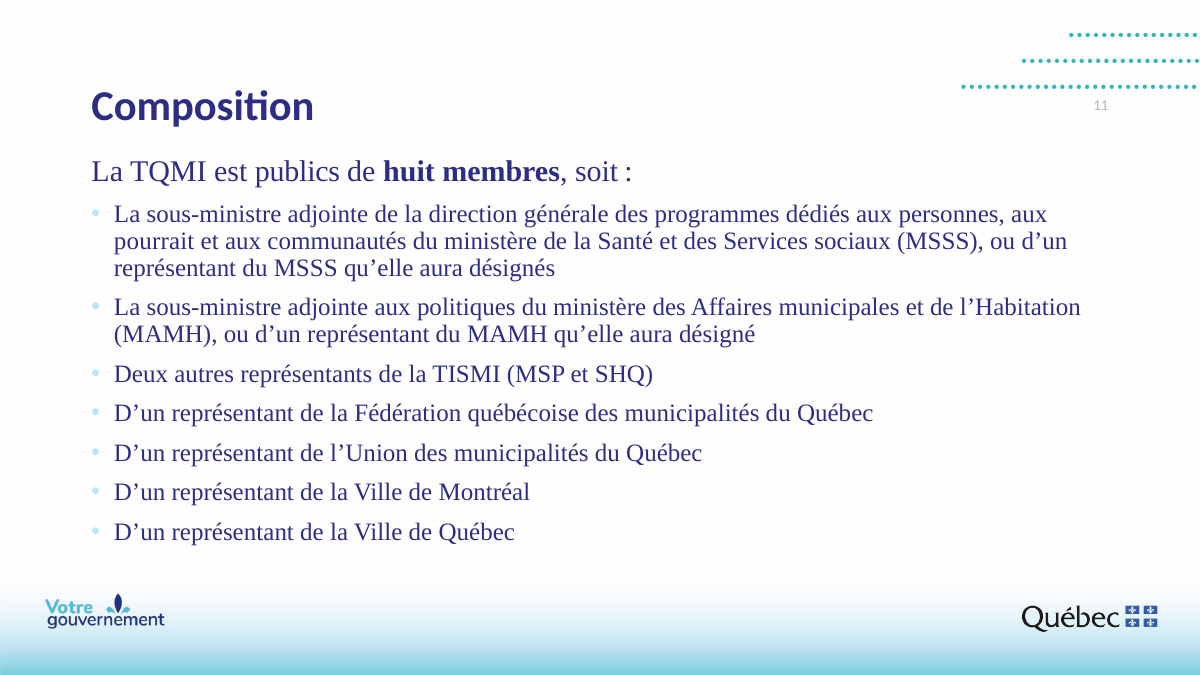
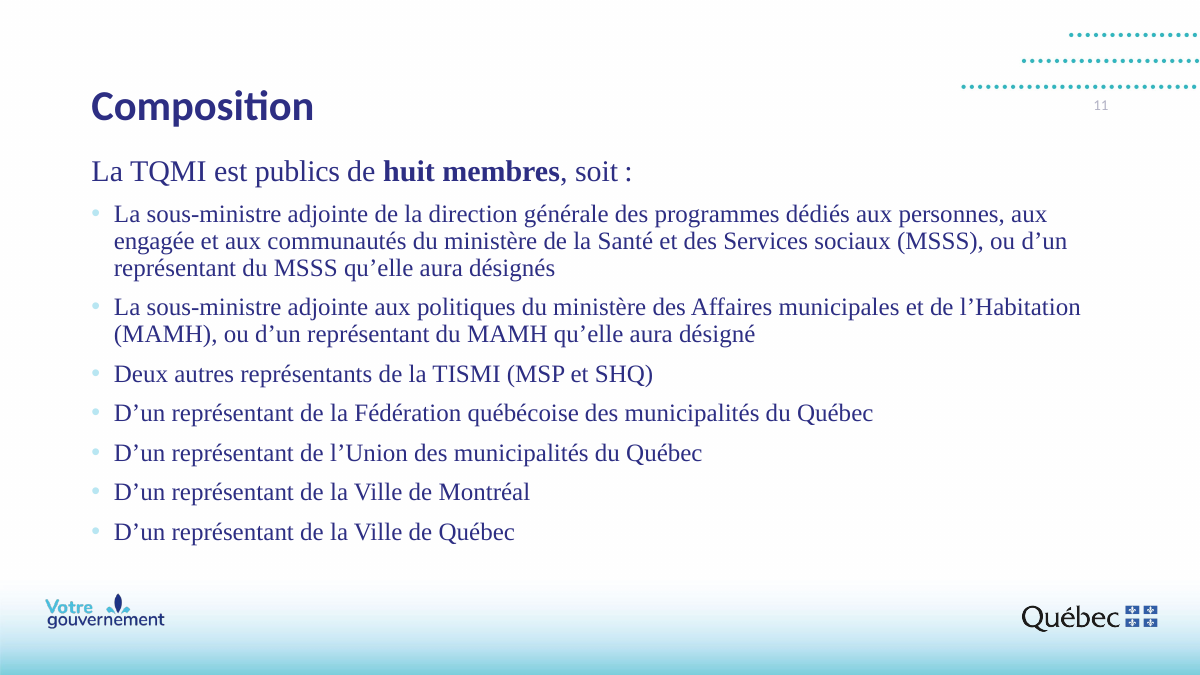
pourrait: pourrait -> engagée (154, 241)
